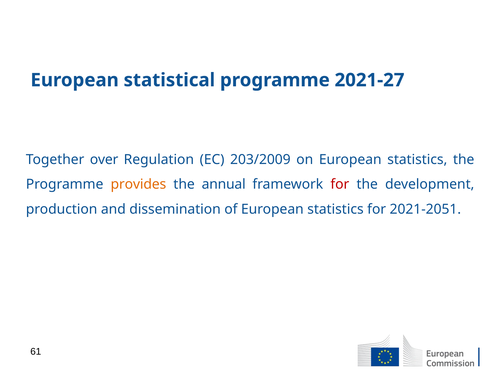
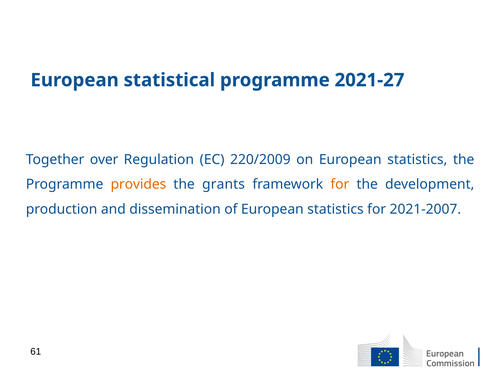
203/2009: 203/2009 -> 220/2009 (260, 159)
annual: annual -> grants (224, 184)
for colour: red -> orange (340, 184)
2021-2051: 2021-2051 -> 2021-2007 (425, 209)
